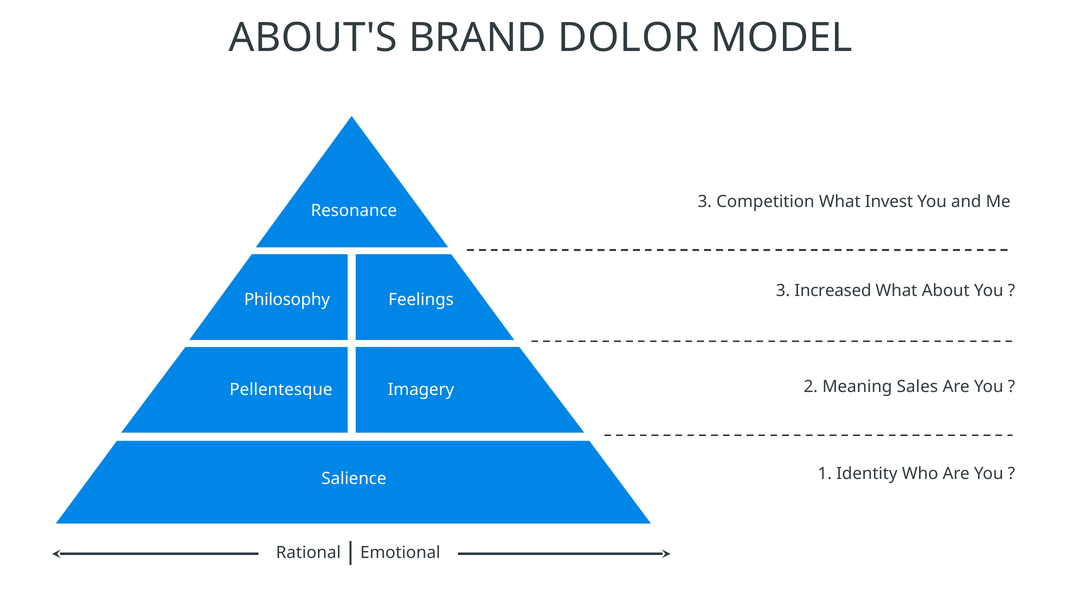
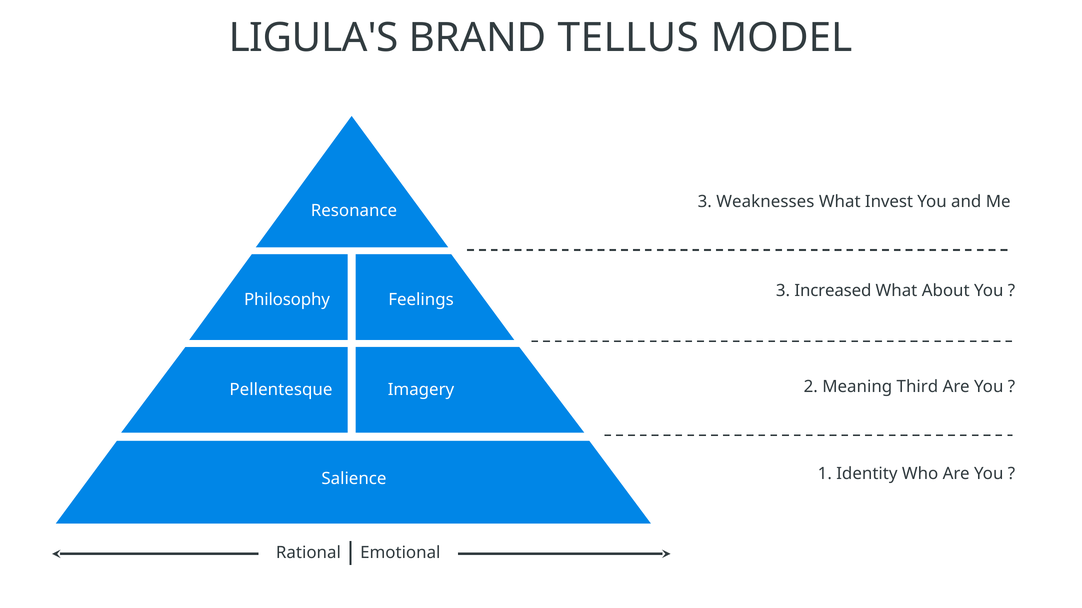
ABOUT'S: ABOUT'S -> LIGULA'S (314, 38)
DOLOR: DOLOR -> TELLUS (628, 38)
Competition: Competition -> Weaknesses (765, 202)
Sales: Sales -> Third (917, 387)
